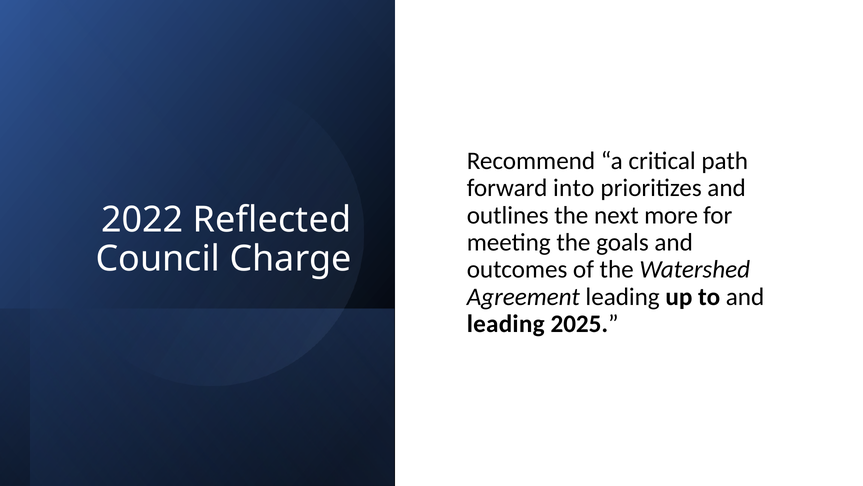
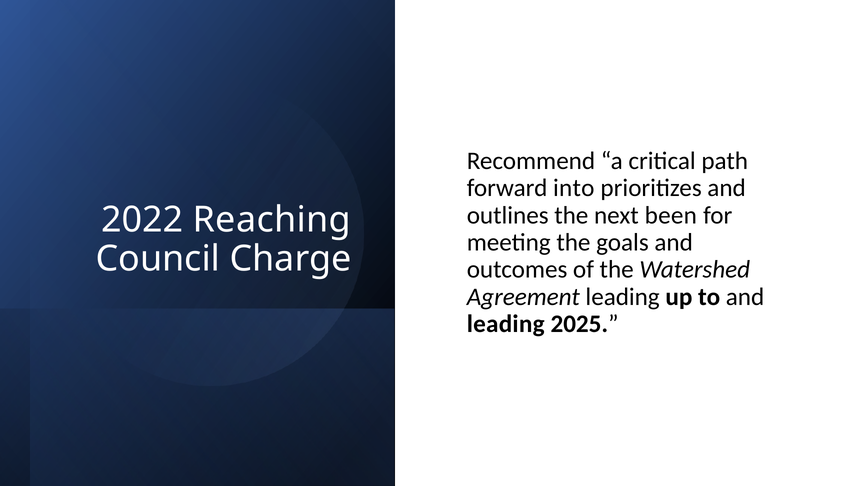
more: more -> been (671, 215)
Reflected: Reflected -> Reaching (272, 220)
